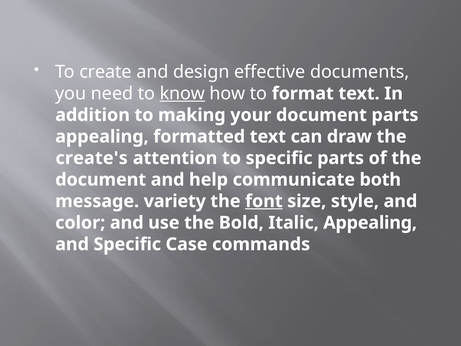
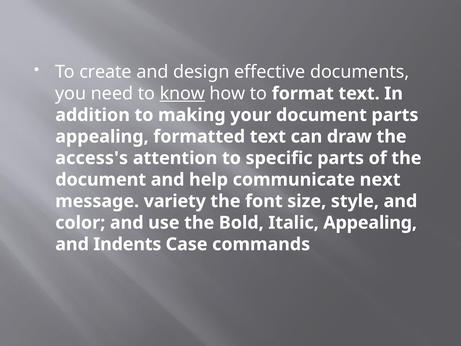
create's: create's -> access's (92, 158)
both: both -> next (380, 180)
font underline: present -> none (264, 201)
and Specific: Specific -> Indents (127, 244)
